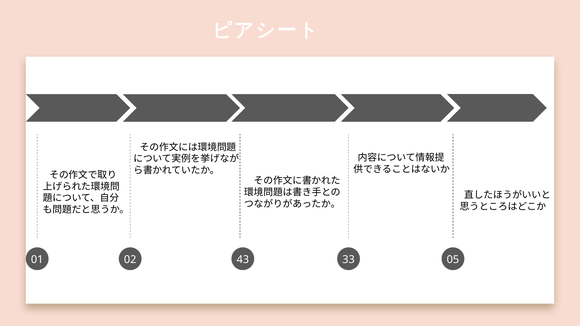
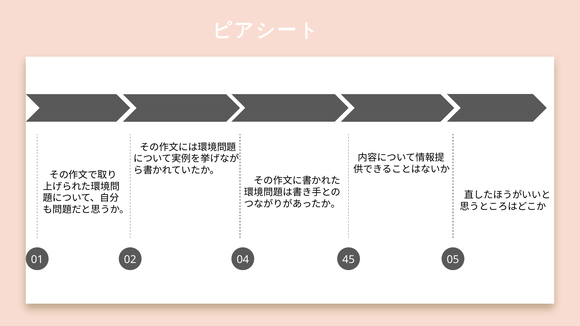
43: 43 -> 04 (243, 260)
33: 33 -> 45 (349, 260)
